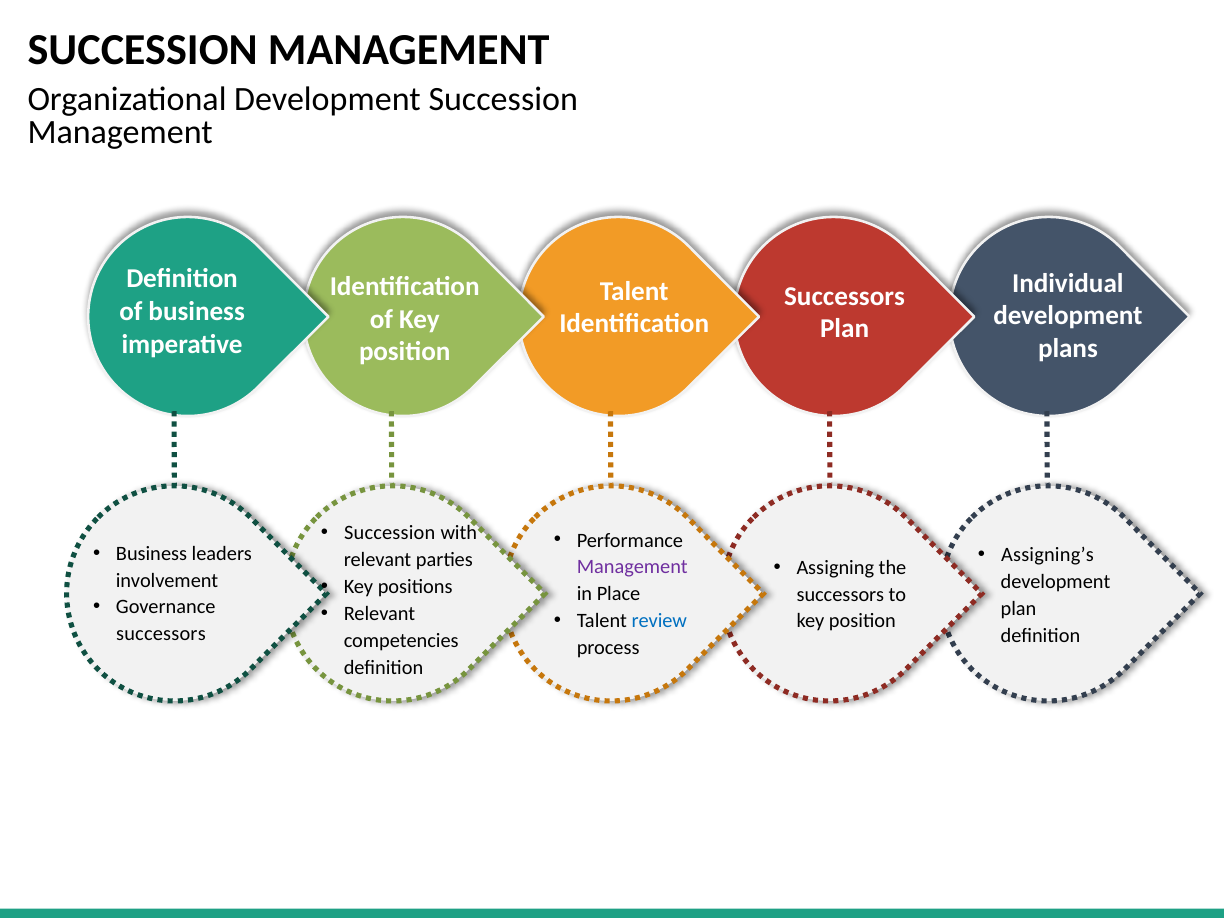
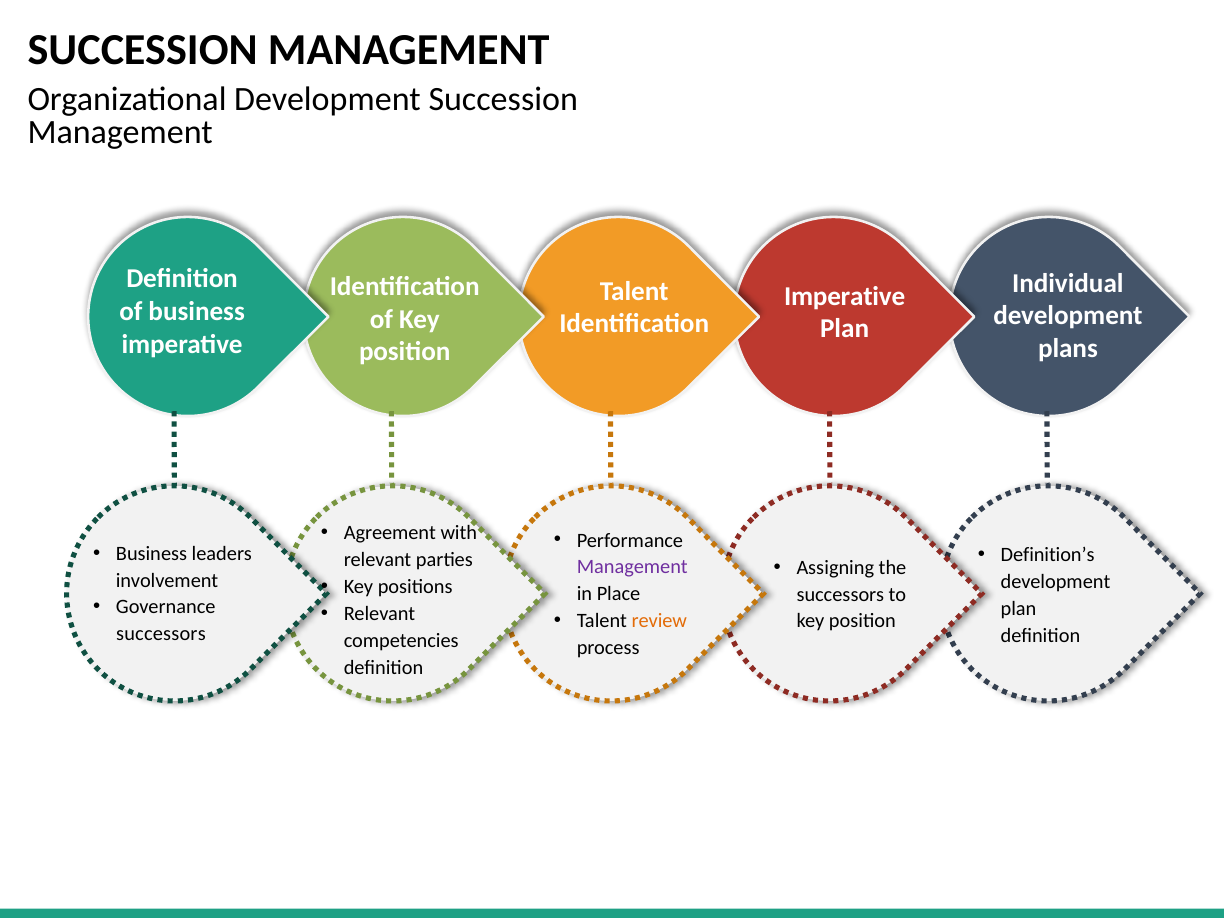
Successors: Successors -> Imperative (845, 296)
Succession: Succession -> Agreement (390, 533)
Assigning’s: Assigning’s -> Definition’s (1048, 555)
review colour: blue -> orange (659, 621)
